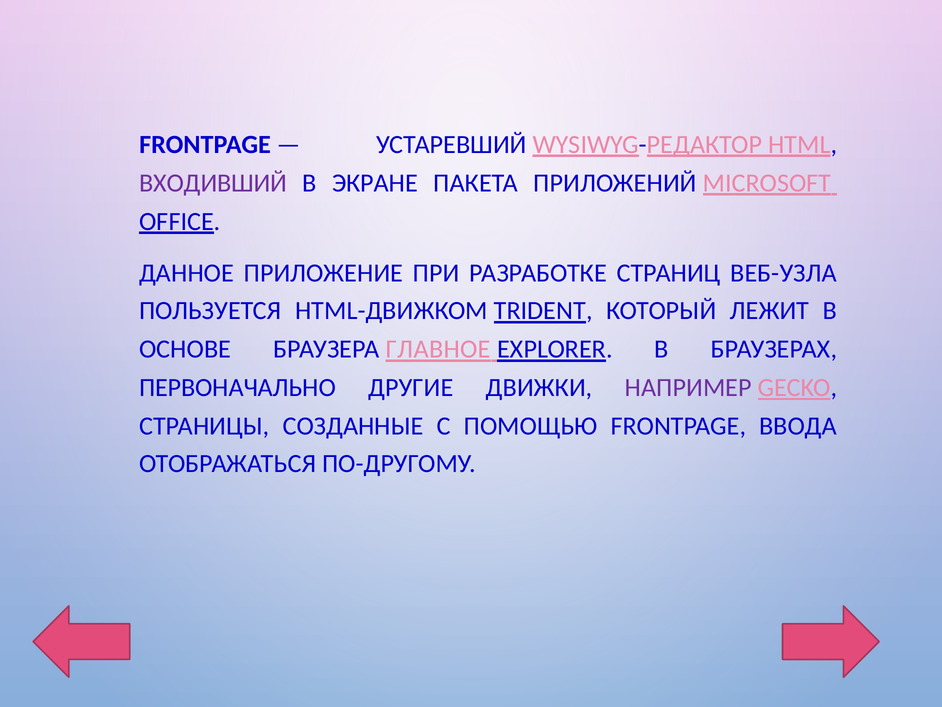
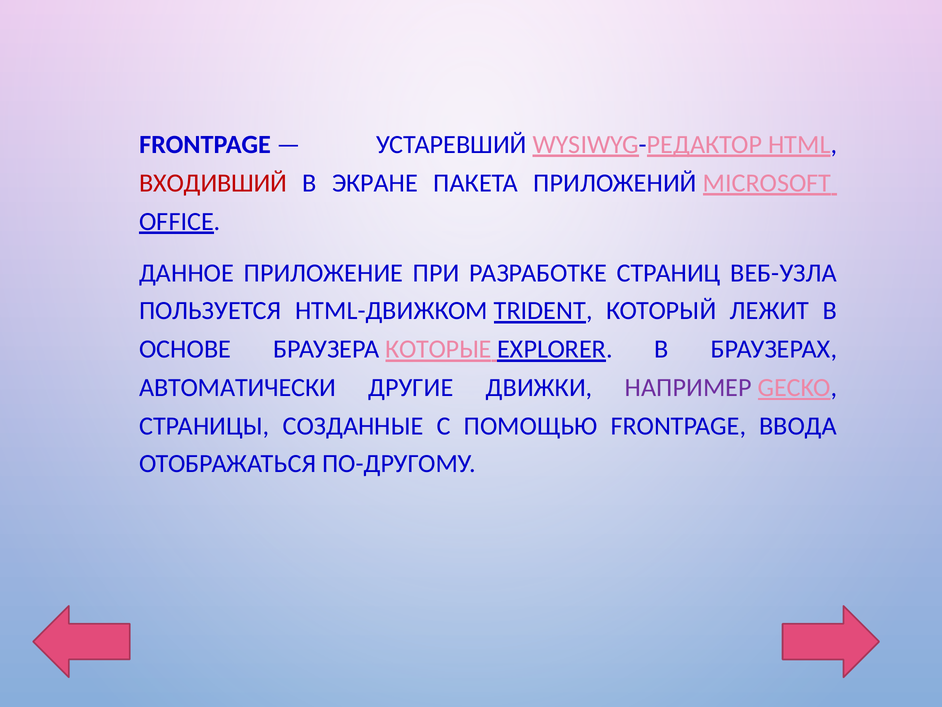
ВХОДИВШИЙ colour: purple -> red (213, 183)
ГЛАВНОЕ: ГЛАВНОЕ -> КОТОРЫЕ (438, 349)
ПЕРВОНАЧАЛЬНО: ПЕРВОНАЧАЛЬНО -> АВТОМАТИЧЕСКИ (238, 387)
